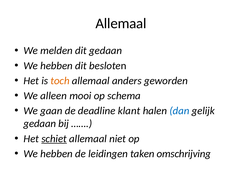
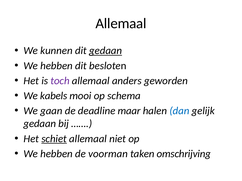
melden: melden -> kunnen (56, 51)
gedaan underline: none -> present (106, 51)
toch colour: orange -> purple (60, 81)
alleen: alleen -> kabels (54, 96)
klant: klant -> maar (129, 111)
leidingen: leidingen -> voorman (108, 154)
